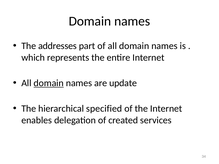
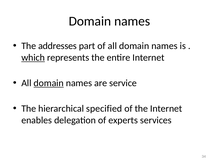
which underline: none -> present (33, 58)
update: update -> service (123, 83)
created: created -> experts (123, 120)
